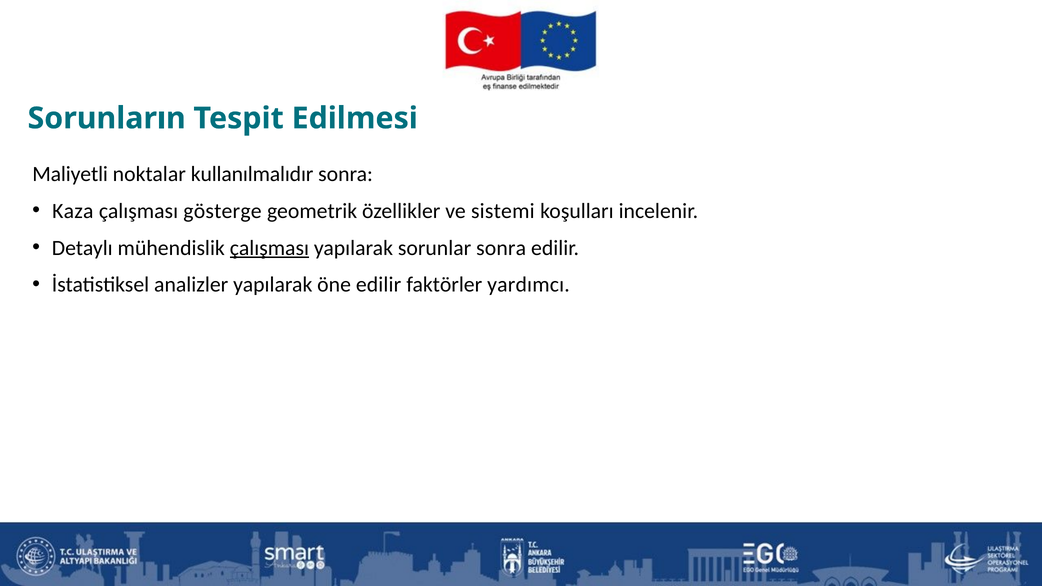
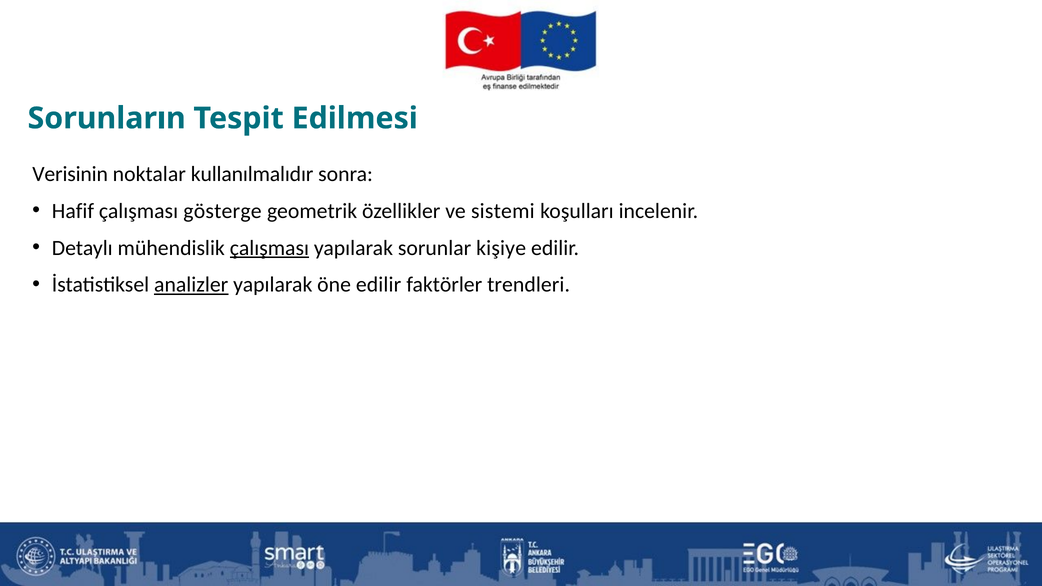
Maliyetli: Maliyetli -> Verisinin (70, 174)
Kaza: Kaza -> Hafif (73, 211)
sorunlar sonra: sonra -> kişiye (501, 248)
analizler underline: none -> present (191, 285)
yardımcı: yardımcı -> trendleri (529, 285)
